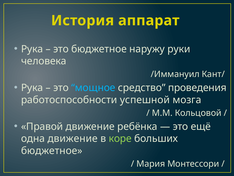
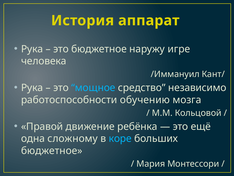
руки: руки -> игре (179, 49)
проведения: проведения -> независимо (197, 88)
успешной: успешной -> обучению (145, 100)
одна движение: движение -> сложному (73, 138)
коре colour: light green -> light blue (120, 138)
